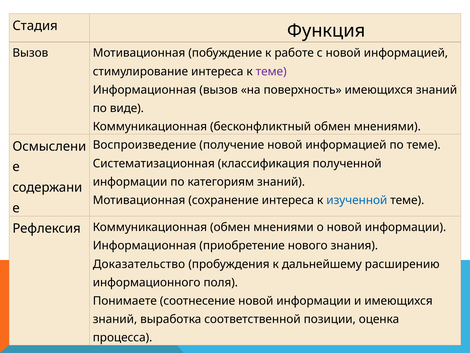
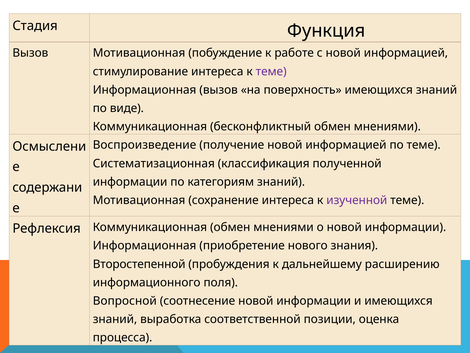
изученной colour: blue -> purple (357, 200)
Доказательство: Доказательство -> Второстепенной (139, 264)
Понимаете: Понимаете -> Вопросной (125, 300)
